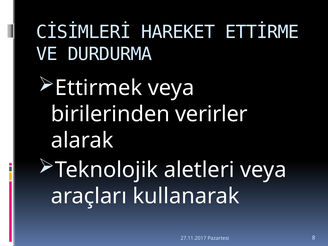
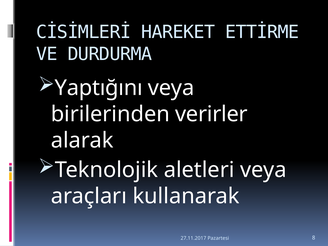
Ettirmek: Ettirmek -> Yaptığını (99, 88)
